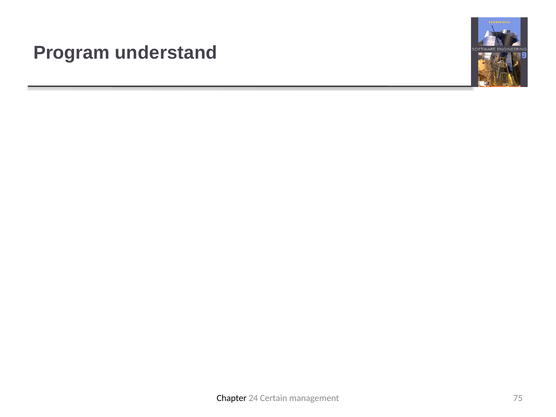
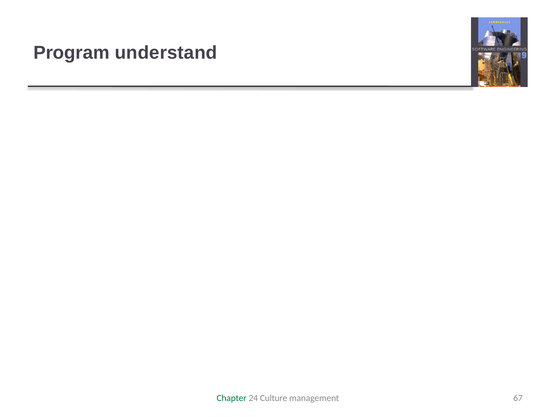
Chapter colour: black -> green (232, 398)
Certain: Certain -> Culture (274, 398)
75: 75 -> 67 (518, 398)
